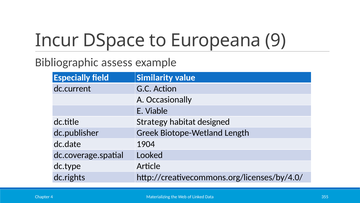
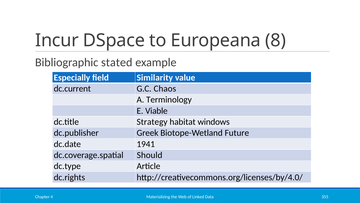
9: 9 -> 8 (276, 40)
assess: assess -> stated (117, 62)
Action: Action -> Chaos (165, 88)
Occasionally: Occasionally -> Terminology (169, 99)
designed: designed -> windows (214, 122)
Length: Length -> Future (237, 133)
1904: 1904 -> 1941 (146, 144)
Looked: Looked -> Should (150, 155)
